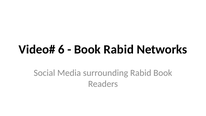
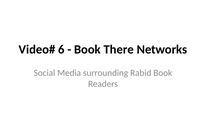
Book Rabid: Rabid -> There (119, 49)
